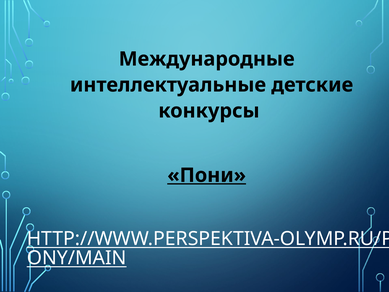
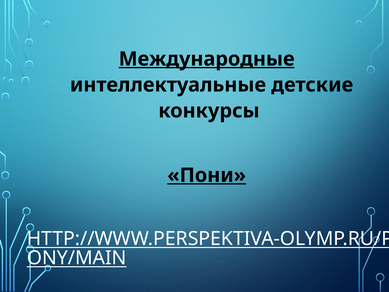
Международные underline: none -> present (207, 59)
